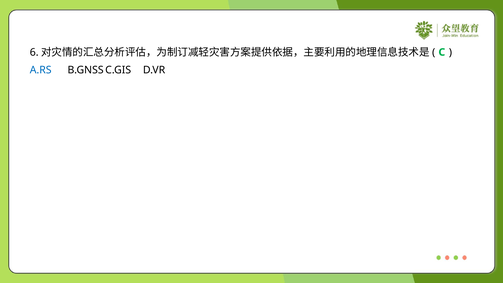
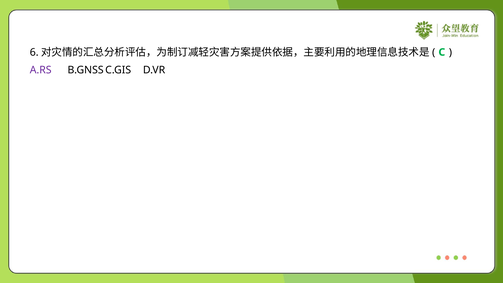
A.RS colour: blue -> purple (41, 70)
